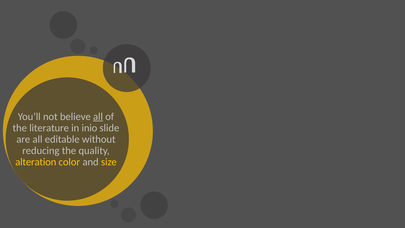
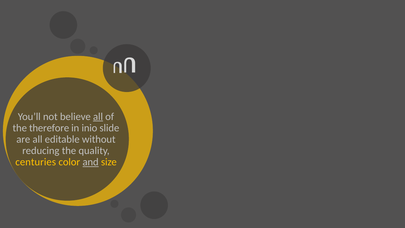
literature: literature -> therefore (49, 128)
alteration: alteration -> centuries (36, 162)
and underline: none -> present (91, 162)
